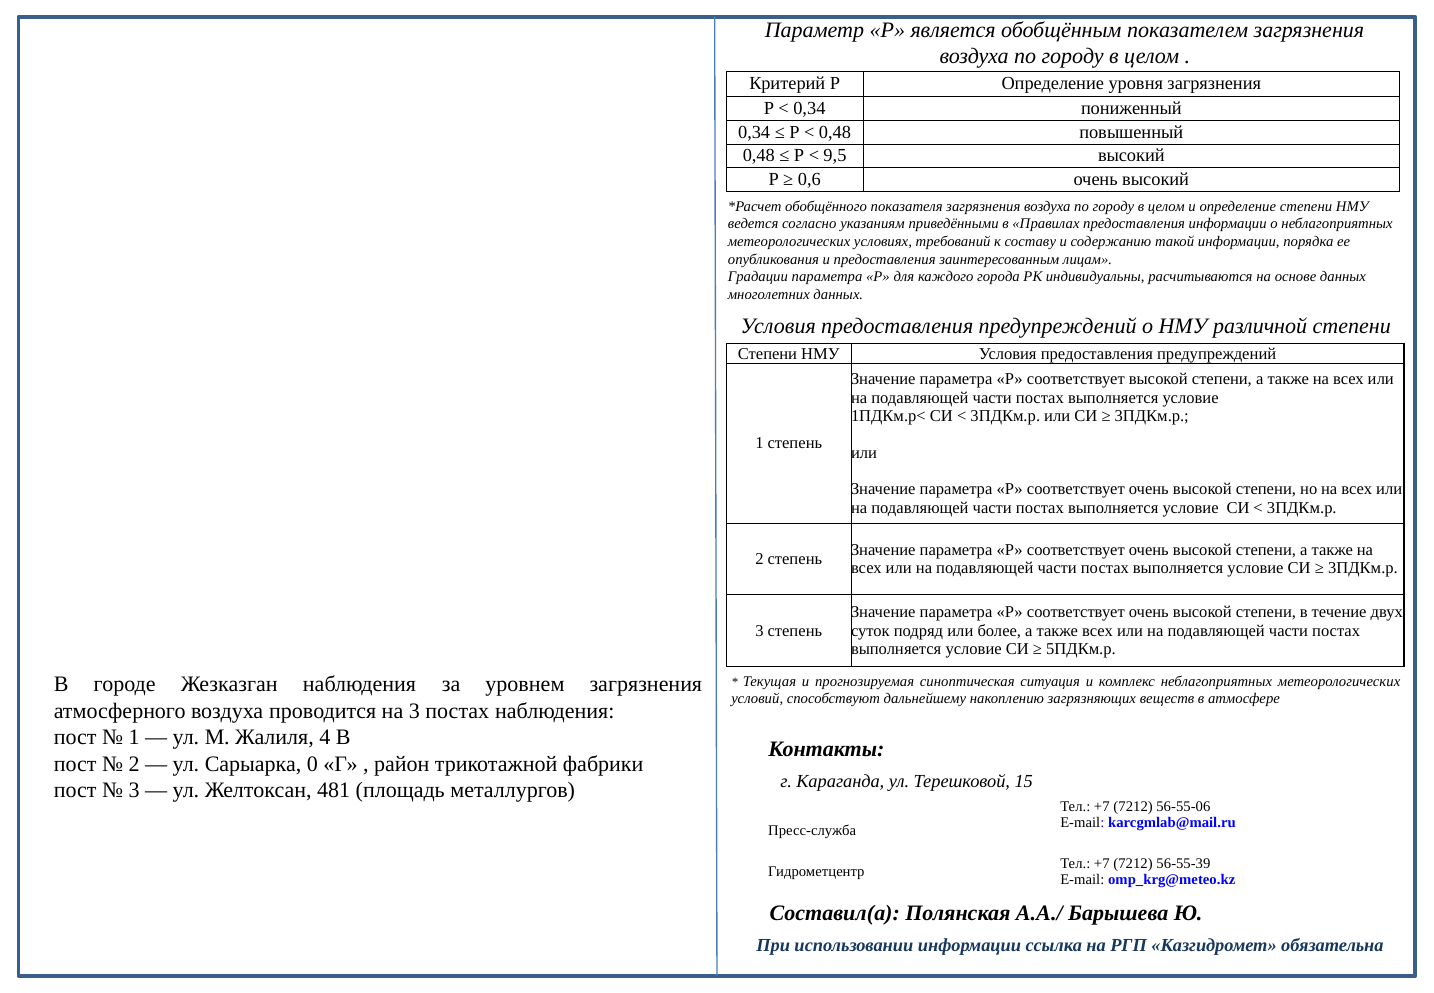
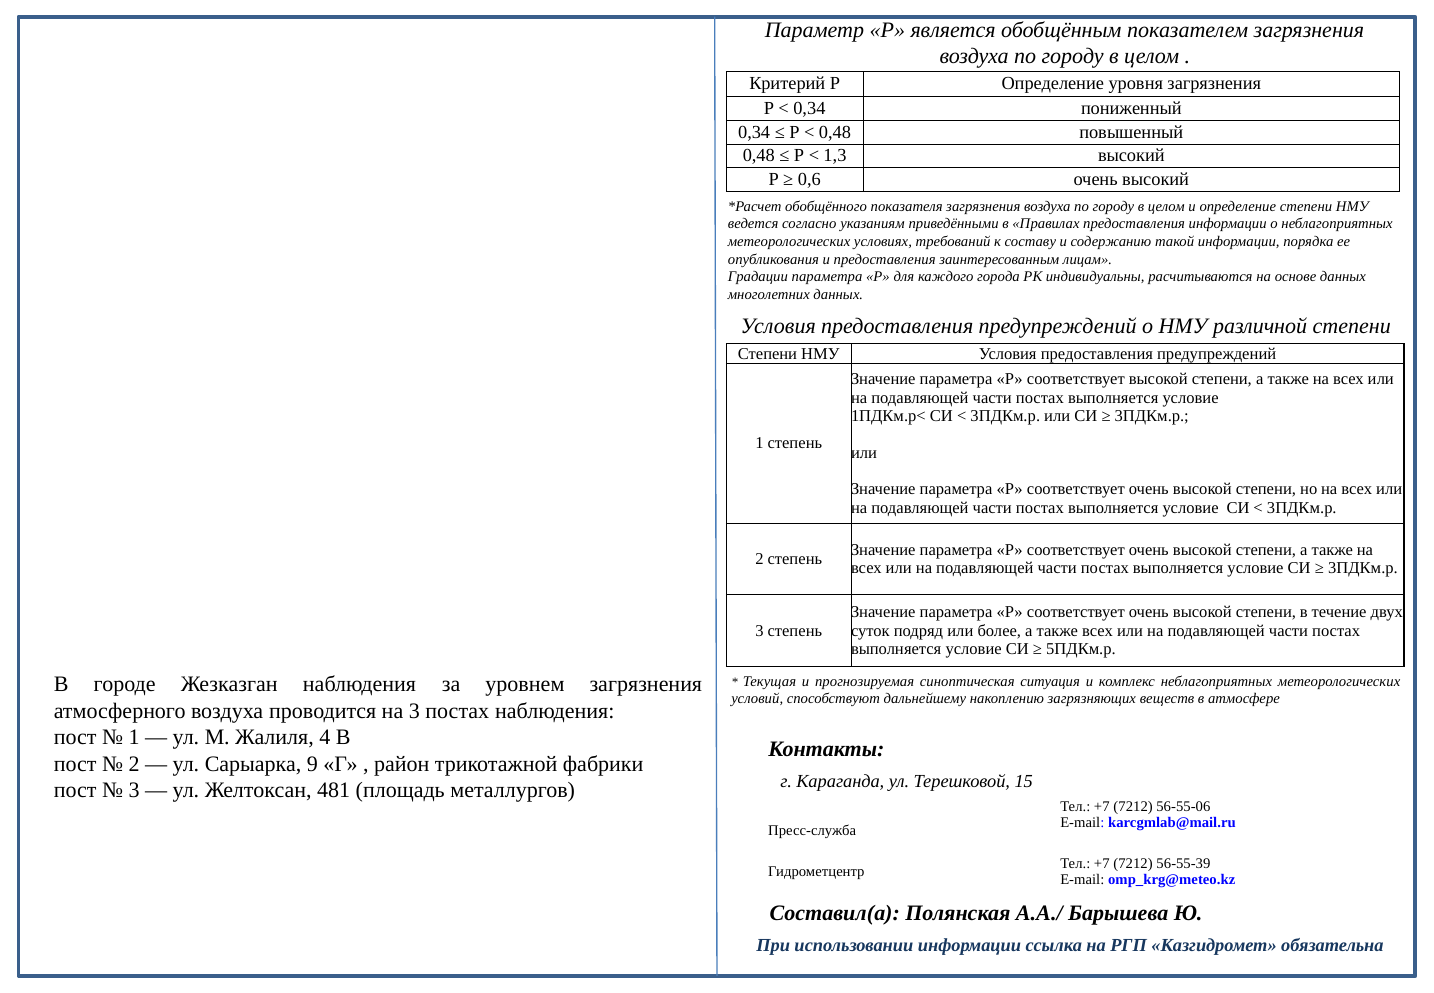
9,5: 9,5 -> 1,3 (835, 156)
0: 0 -> 9 (312, 764)
